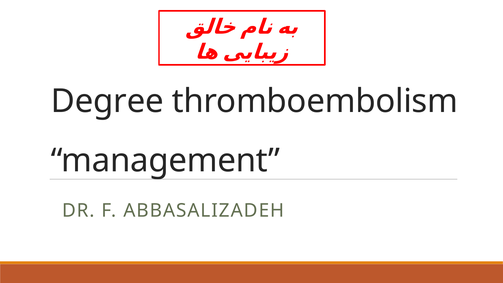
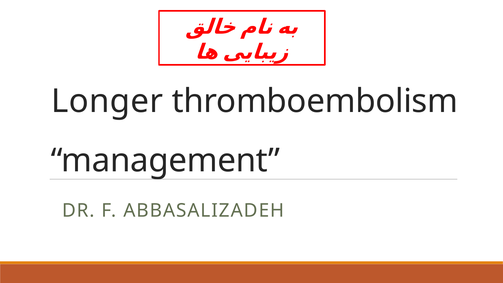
Degree: Degree -> Longer (107, 101)
